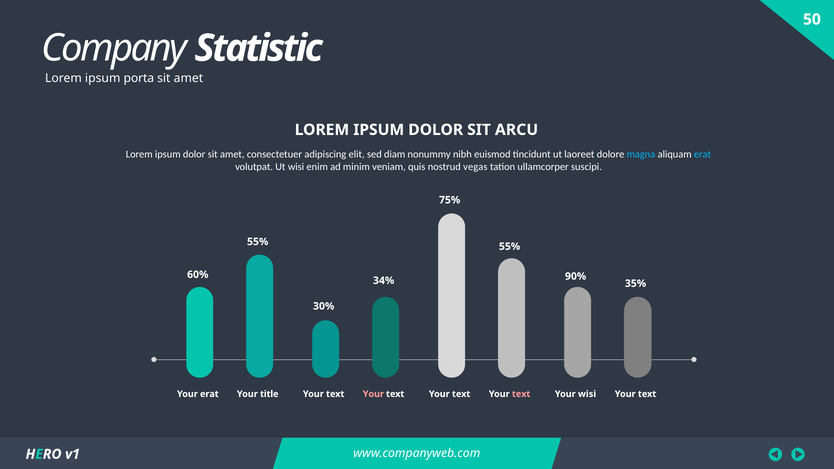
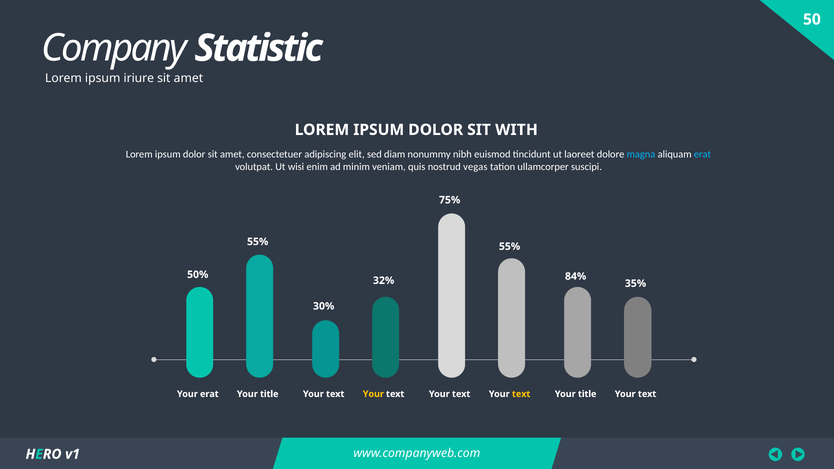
porta: porta -> iriure (139, 78)
ARCU: ARCU -> WITH (517, 130)
60%: 60% -> 50% (198, 275)
90%: 90% -> 84% (576, 276)
34%: 34% -> 32% (384, 281)
Your colour: pink -> yellow (373, 394)
text colour: pink -> yellow (521, 394)
wisi: wisi -> title (587, 394)
